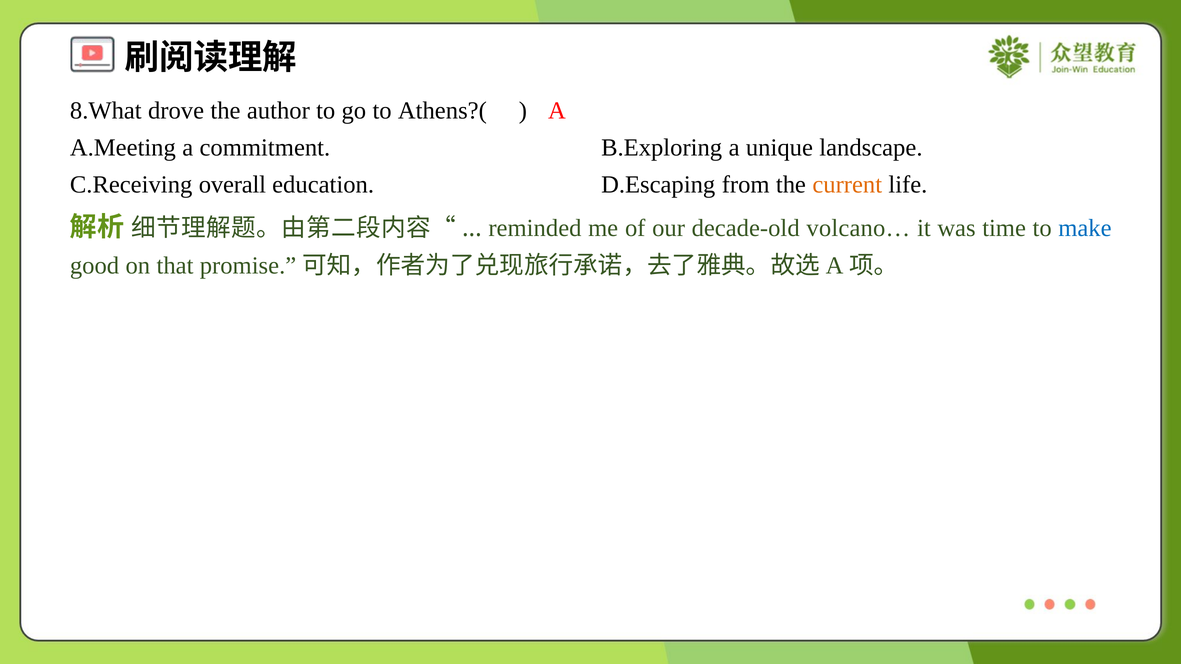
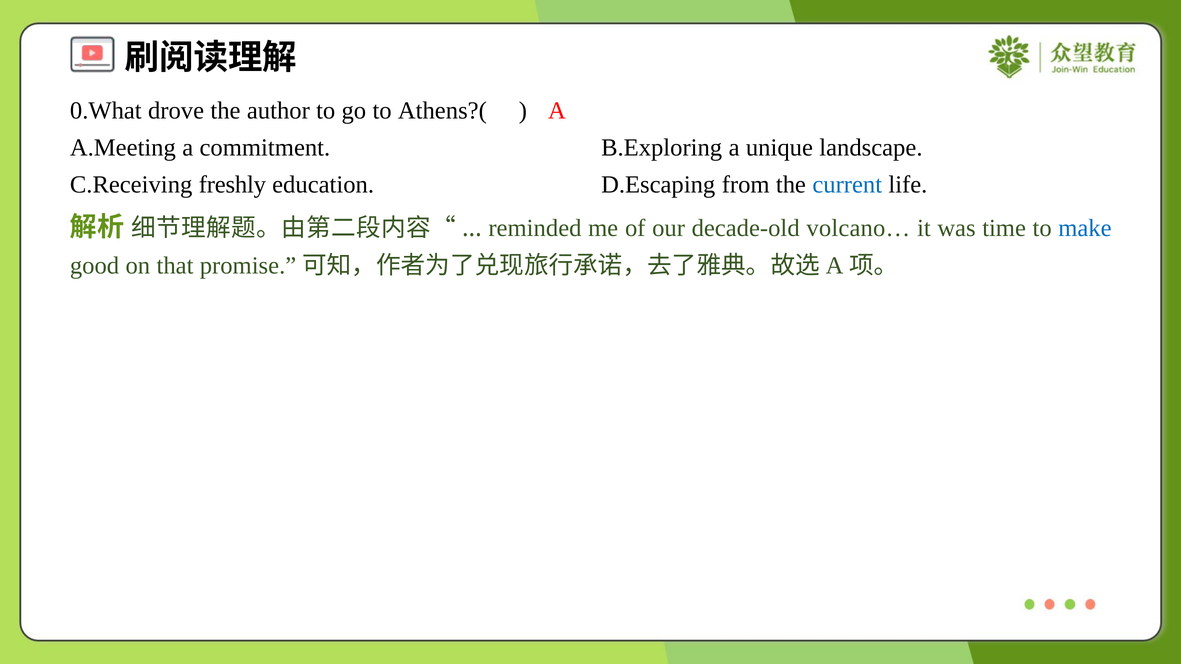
8.What: 8.What -> 0.What (106, 111)
overall: overall -> freshly (232, 185)
current colour: orange -> blue (847, 185)
